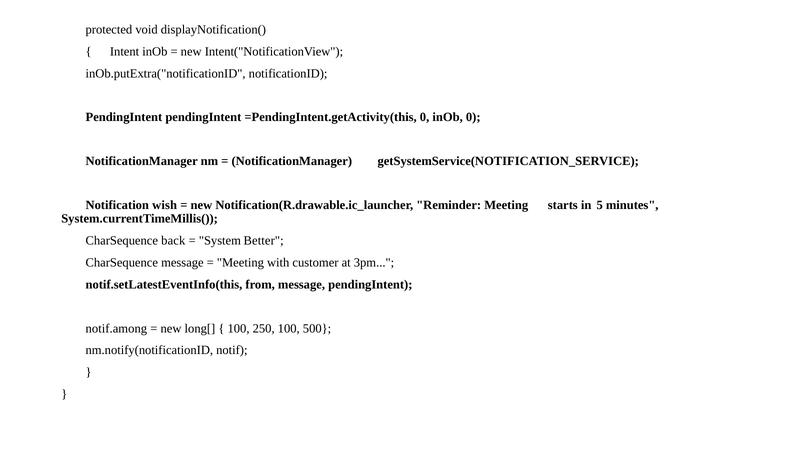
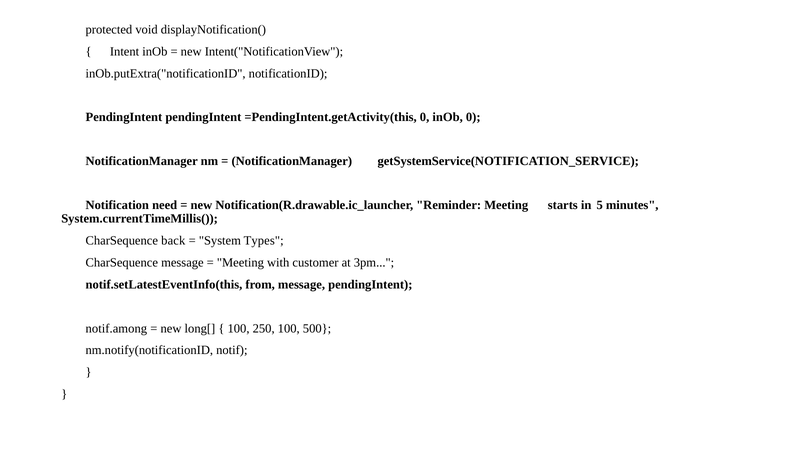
wish: wish -> need (165, 205)
Better: Better -> Types (264, 241)
